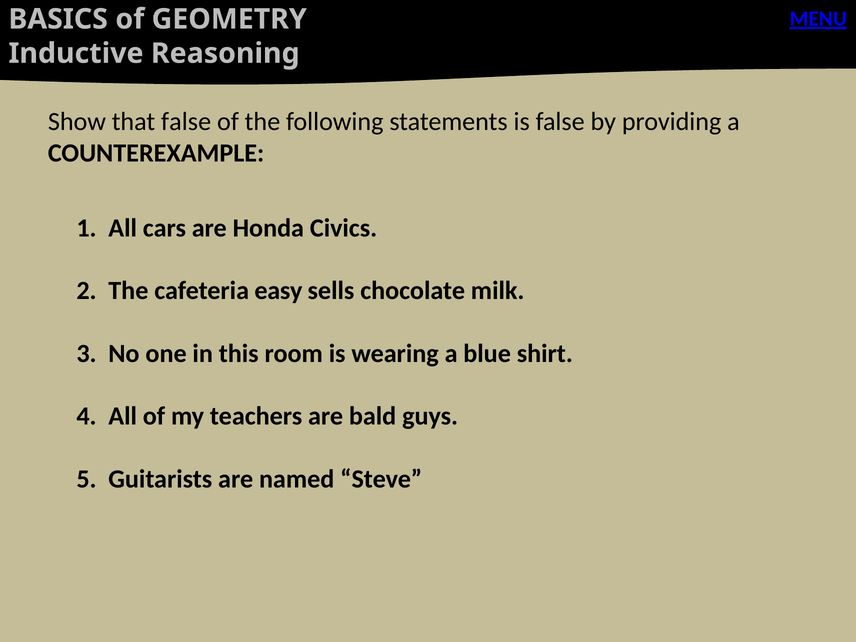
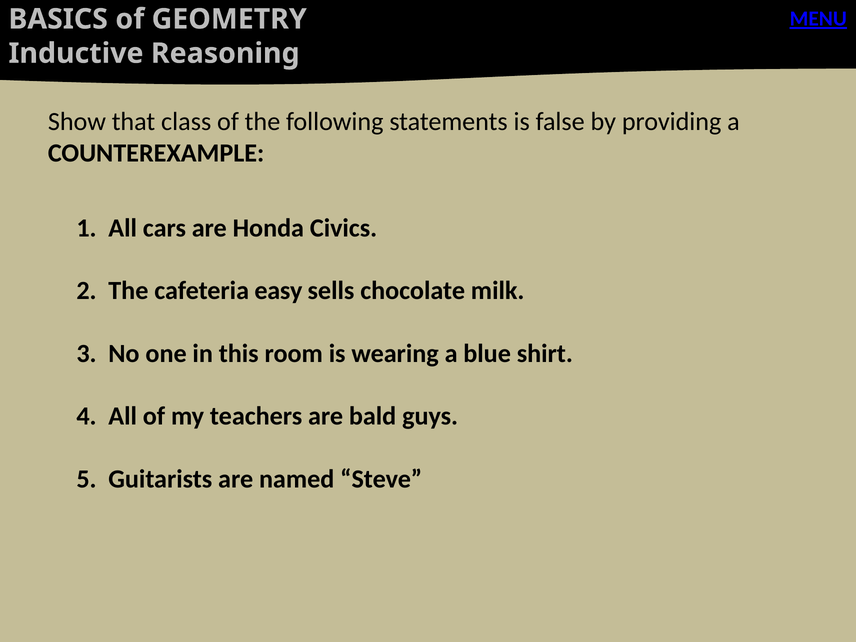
that false: false -> class (186, 122)
